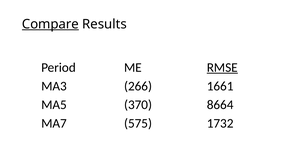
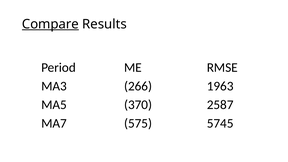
RMSE underline: present -> none (222, 68)
1661: 1661 -> 1963 (220, 86)
8664: 8664 -> 2587 (220, 105)
1732: 1732 -> 5745 (220, 123)
